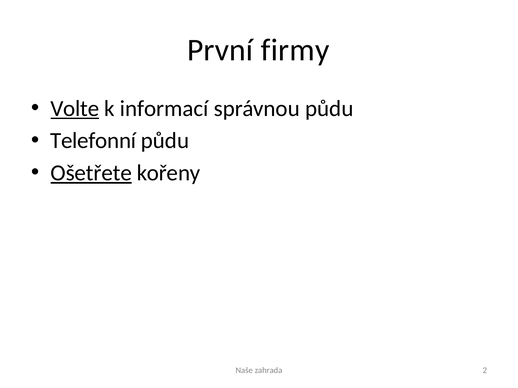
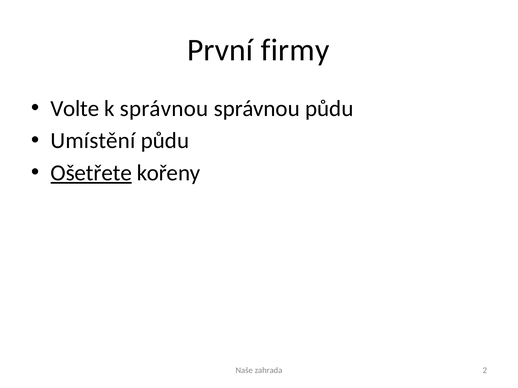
Volte underline: present -> none (75, 109)
k informací: informací -> správnou (164, 109)
Telefonní: Telefonní -> Umístění (93, 141)
